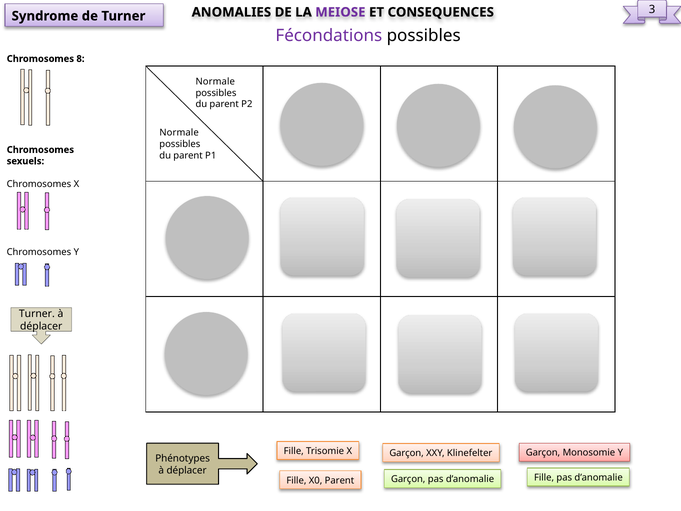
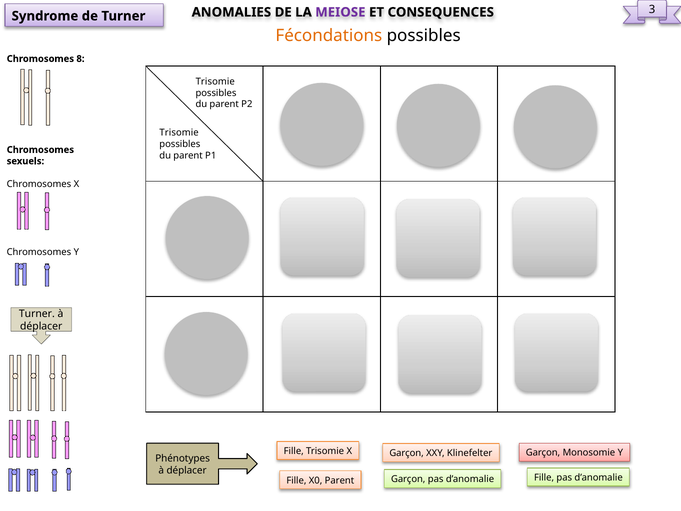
Fécondations colour: purple -> orange (329, 36)
Normale: Normale -> Trisomie (215, 81)
Normale: Normale -> Trisomie (179, 133)
